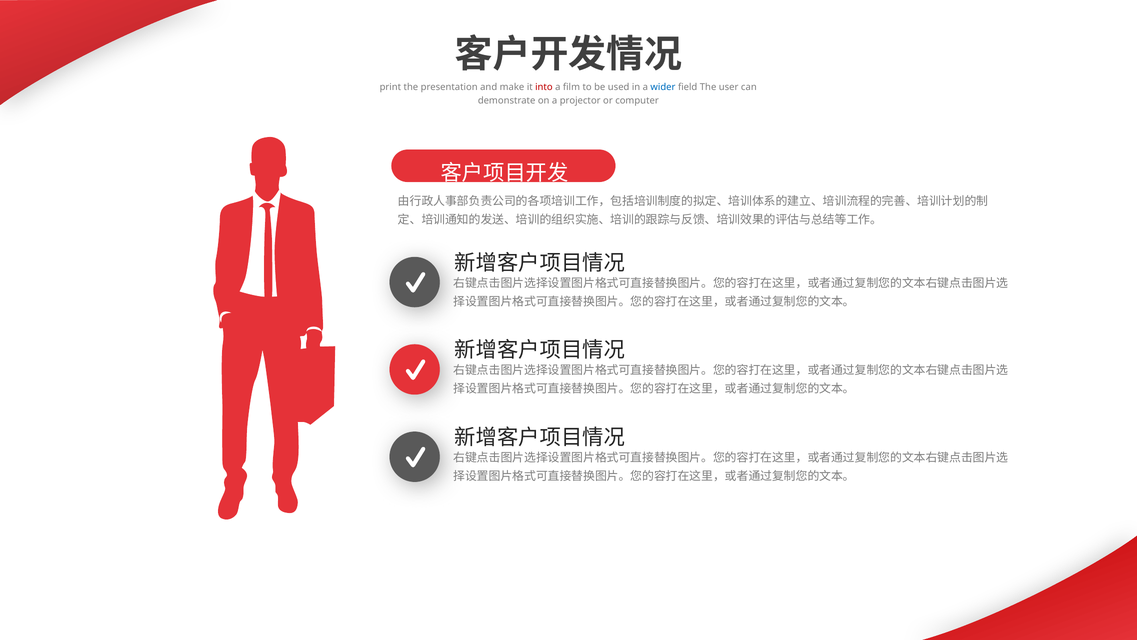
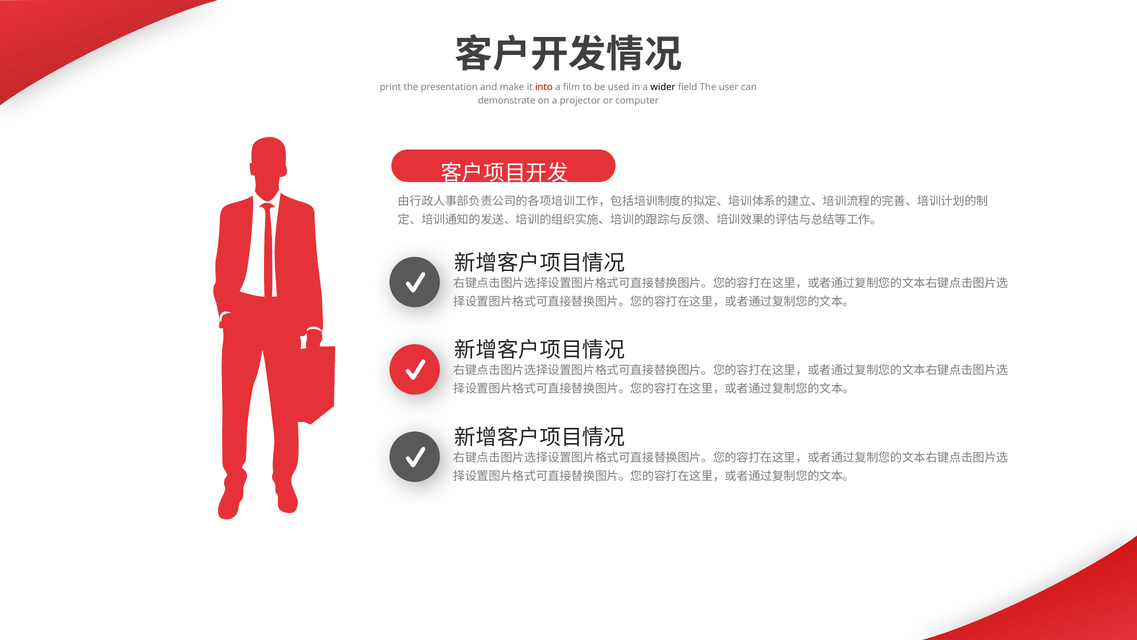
wider colour: blue -> black (663, 87)
